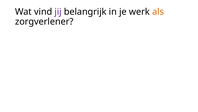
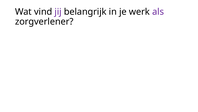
als colour: orange -> purple (158, 12)
